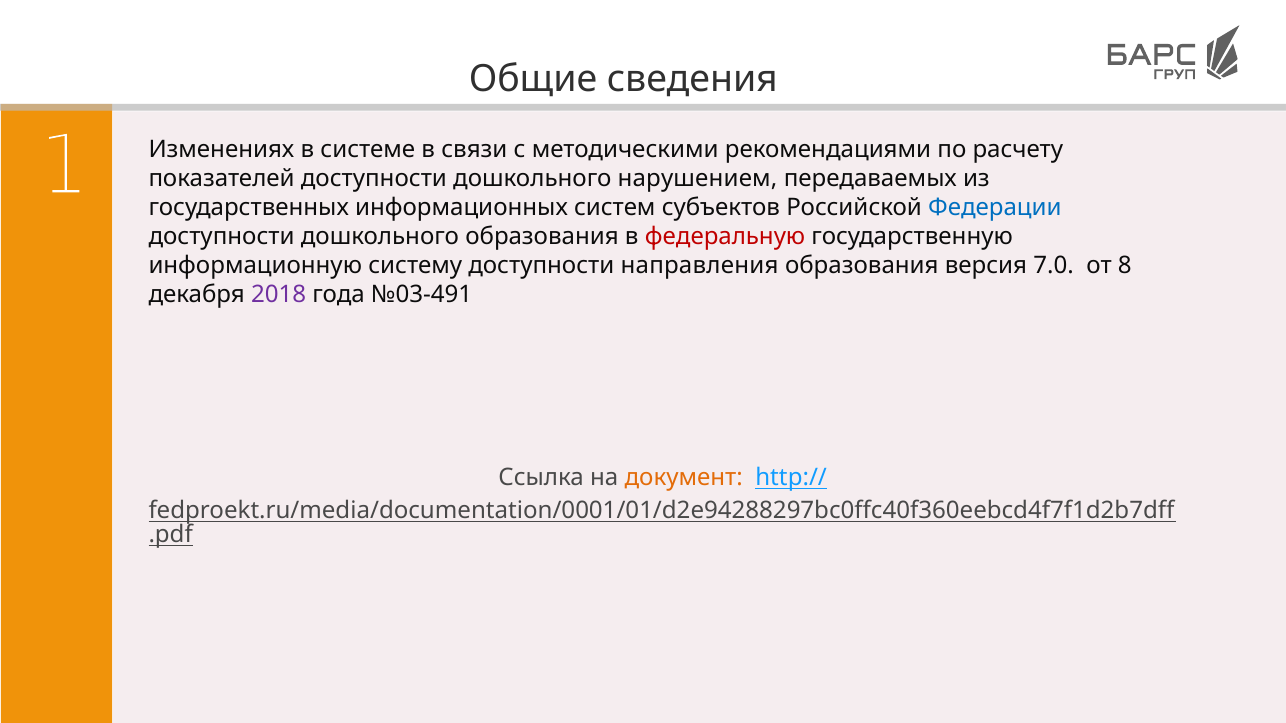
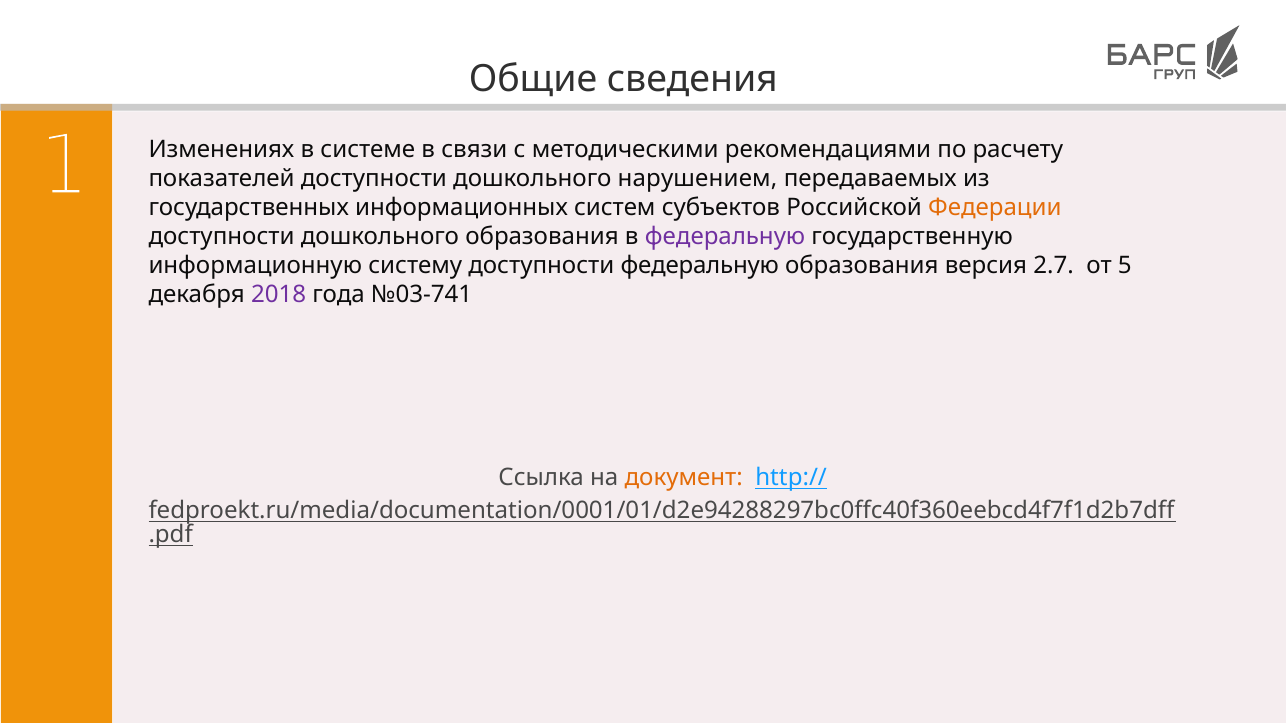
Федерации colour: blue -> orange (995, 208)
федеральную colour: red -> purple (725, 237)
доступности направления: направления -> федеральную (700, 266)
7.0: 7.0 -> 2.7 (1054, 266)
8: 8 -> 5 (1125, 266)
№03-491: №03-491 -> №03-741 (422, 295)
